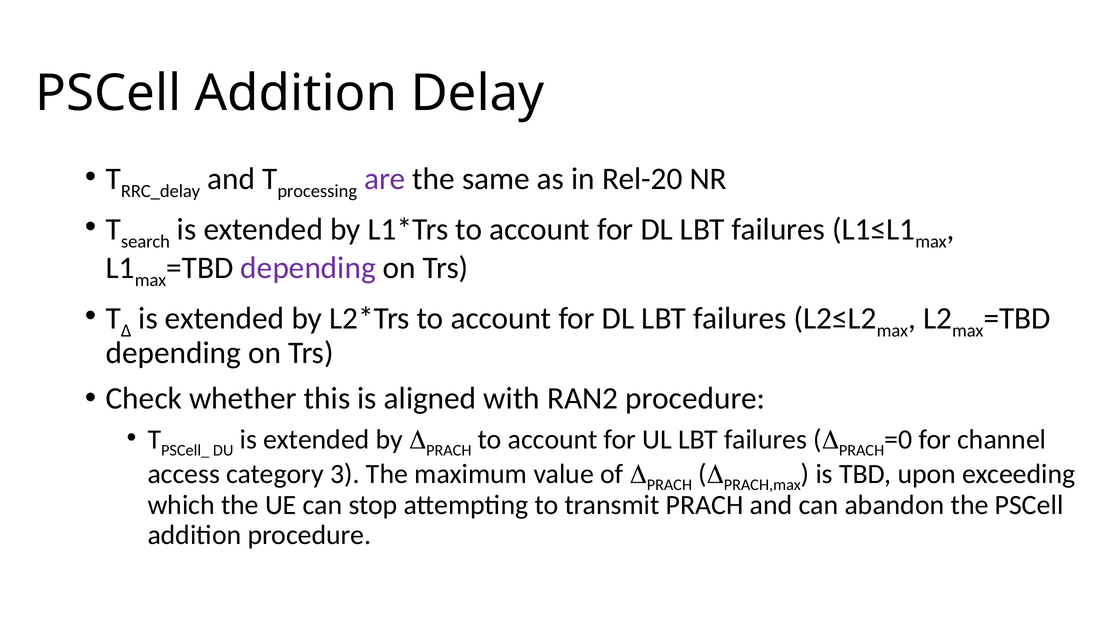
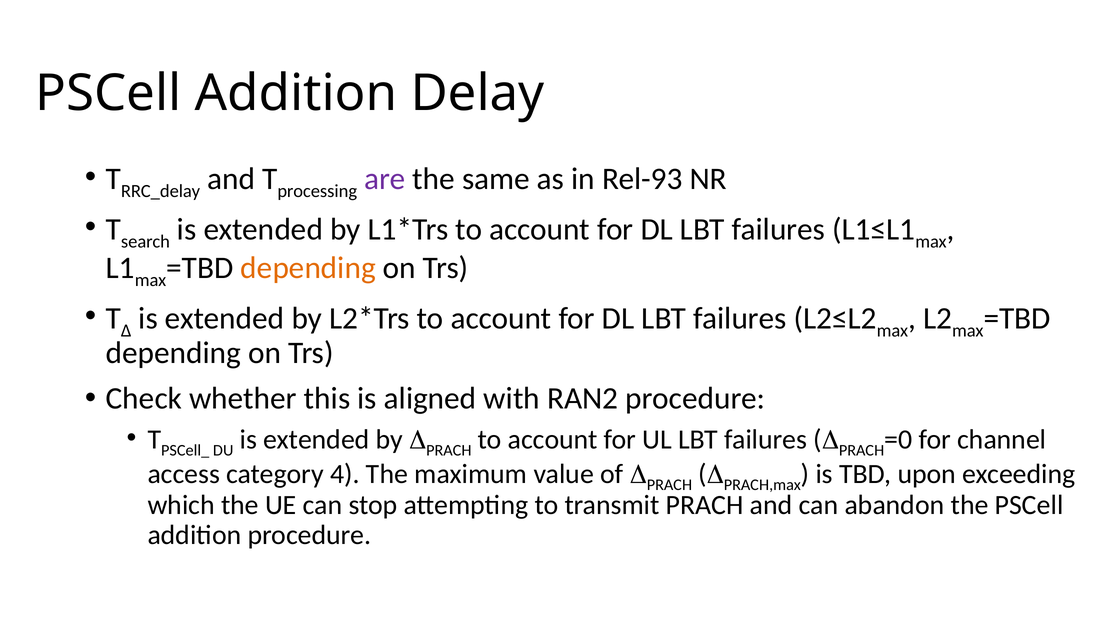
Rel-20: Rel-20 -> Rel-93 (642, 179)
depending colour: purple -> orange (308, 268)
3: 3 -> 4 (345, 474)
